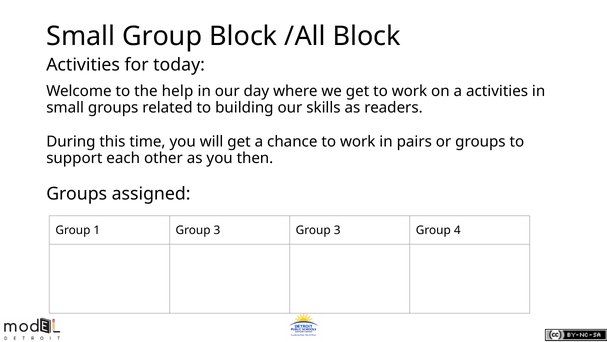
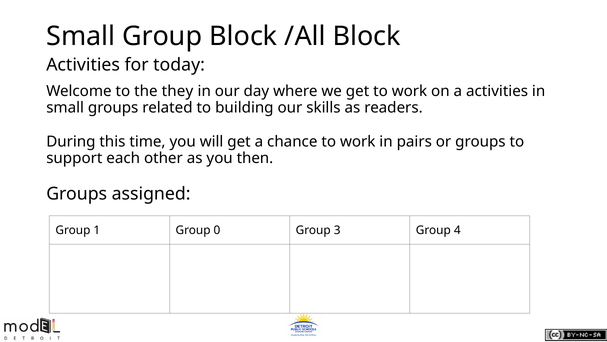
help: help -> they (178, 91)
1 Group 3: 3 -> 0 (217, 230)
